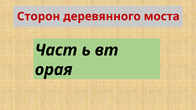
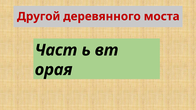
Сторон: Сторон -> Другой (39, 16)
